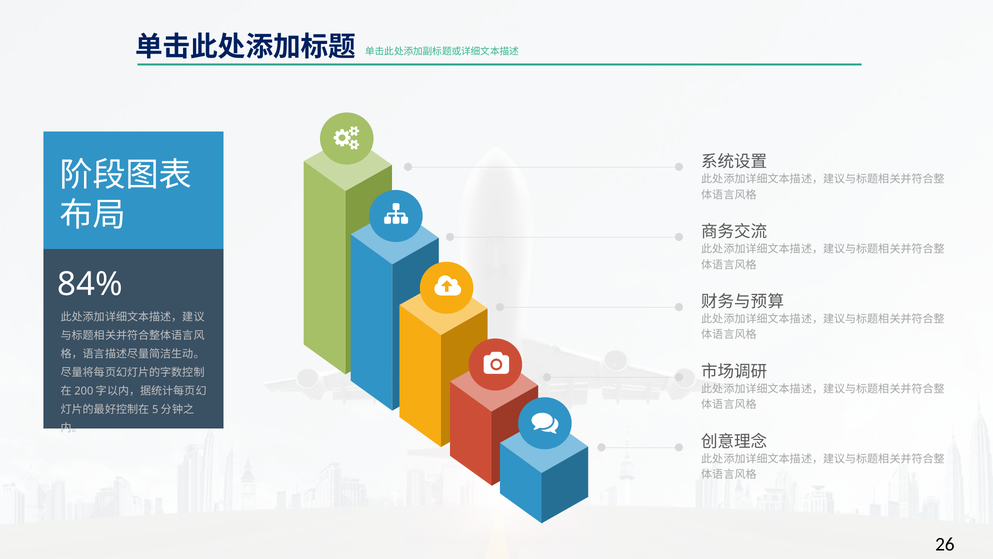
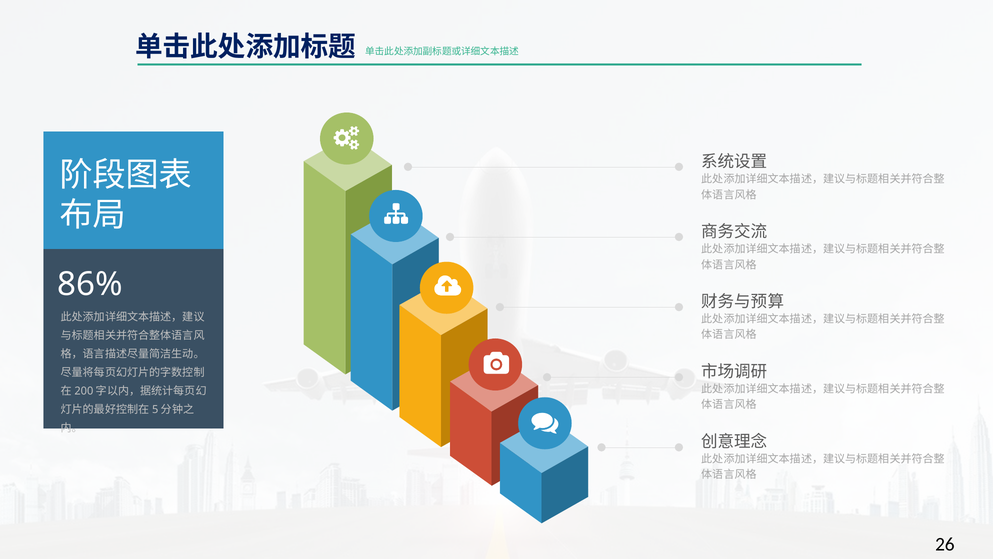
84%: 84% -> 86% (90, 284)
